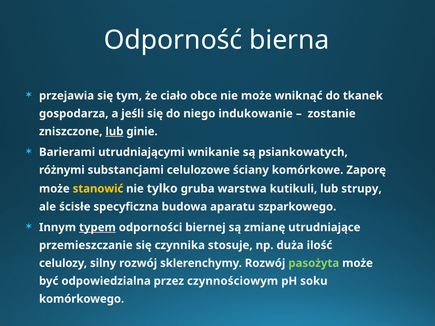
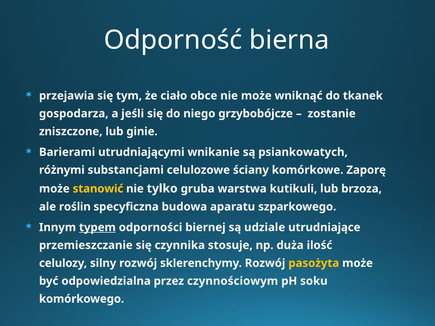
indukowanie: indukowanie -> grzybobójcze (256, 114)
lub underline: present -> none (114, 132)
strupy: strupy -> brzoza (362, 189)
ścisłe: ścisłe -> roślin (75, 207)
zmianę: zmianę -> udziale (265, 228)
pasożyta colour: light green -> yellow (314, 263)
